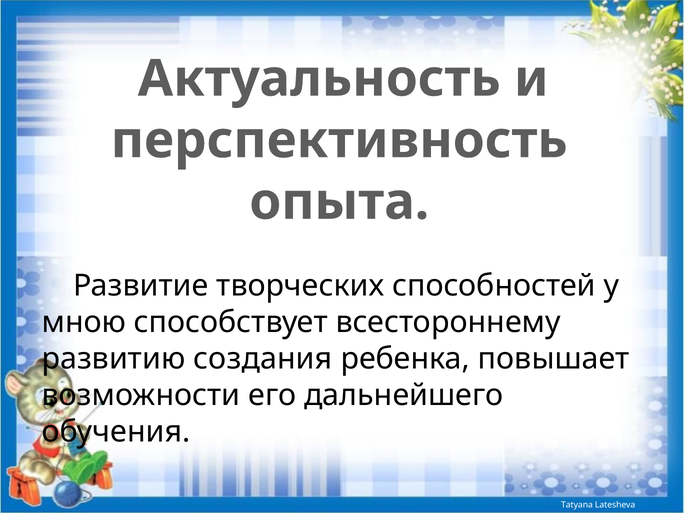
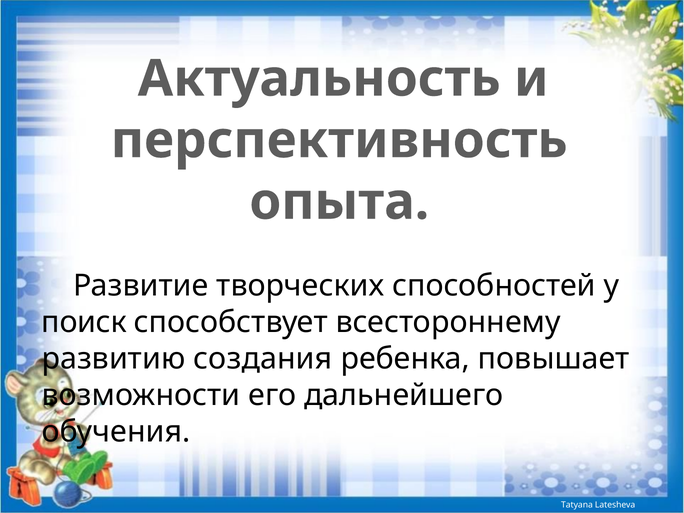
мною: мною -> поиск (84, 322)
